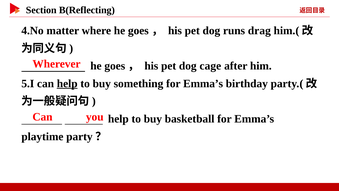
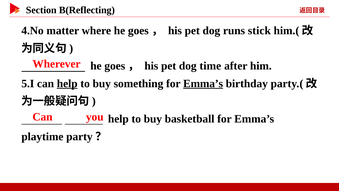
drag: drag -> stick (259, 31)
cage: cage -> time (210, 66)
Emma’s underline: none -> present (203, 83)
